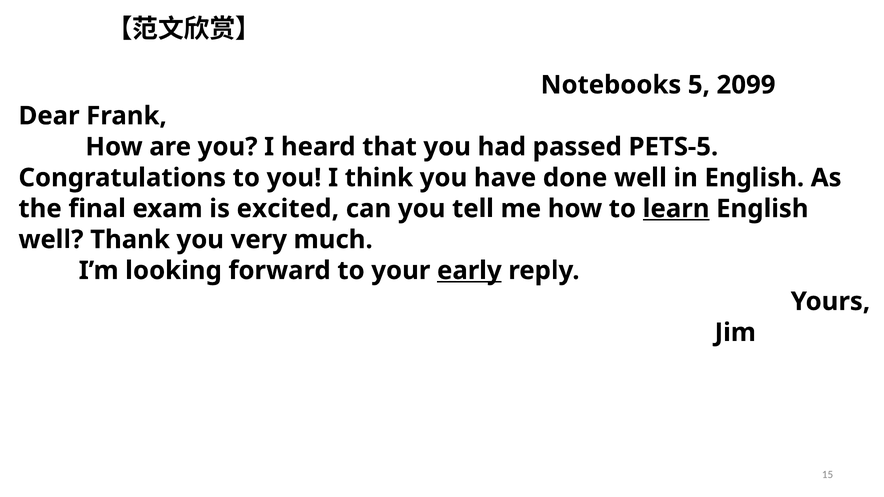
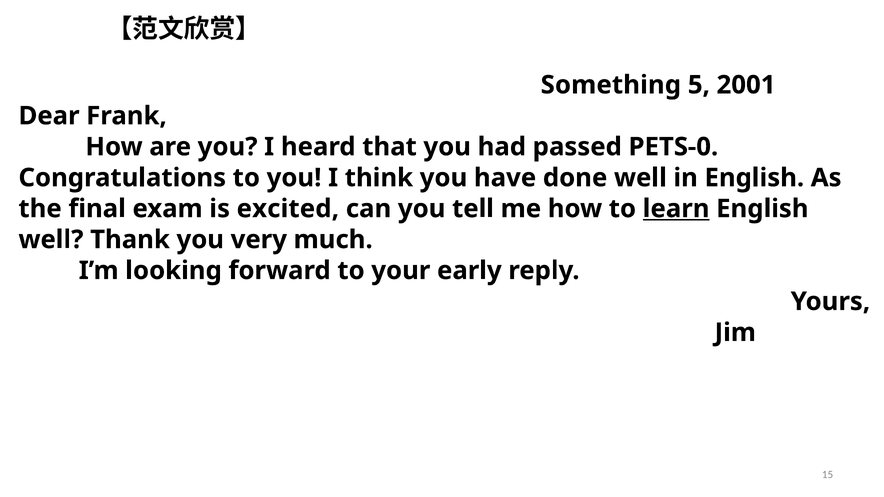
Notebooks: Notebooks -> Something (611, 85)
2099: 2099 -> 2001 (746, 85)
PETS-5: PETS-5 -> PETS-0 (673, 147)
early underline: present -> none (469, 271)
